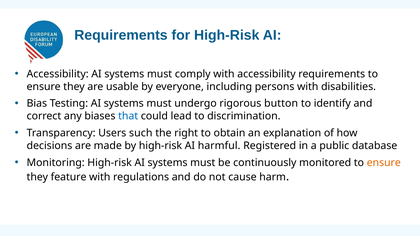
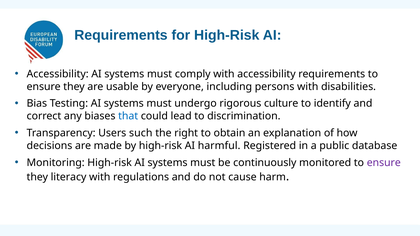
button: button -> culture (281, 104)
ensure colour: orange -> purple (384, 163)
feature: feature -> literacy (69, 177)
